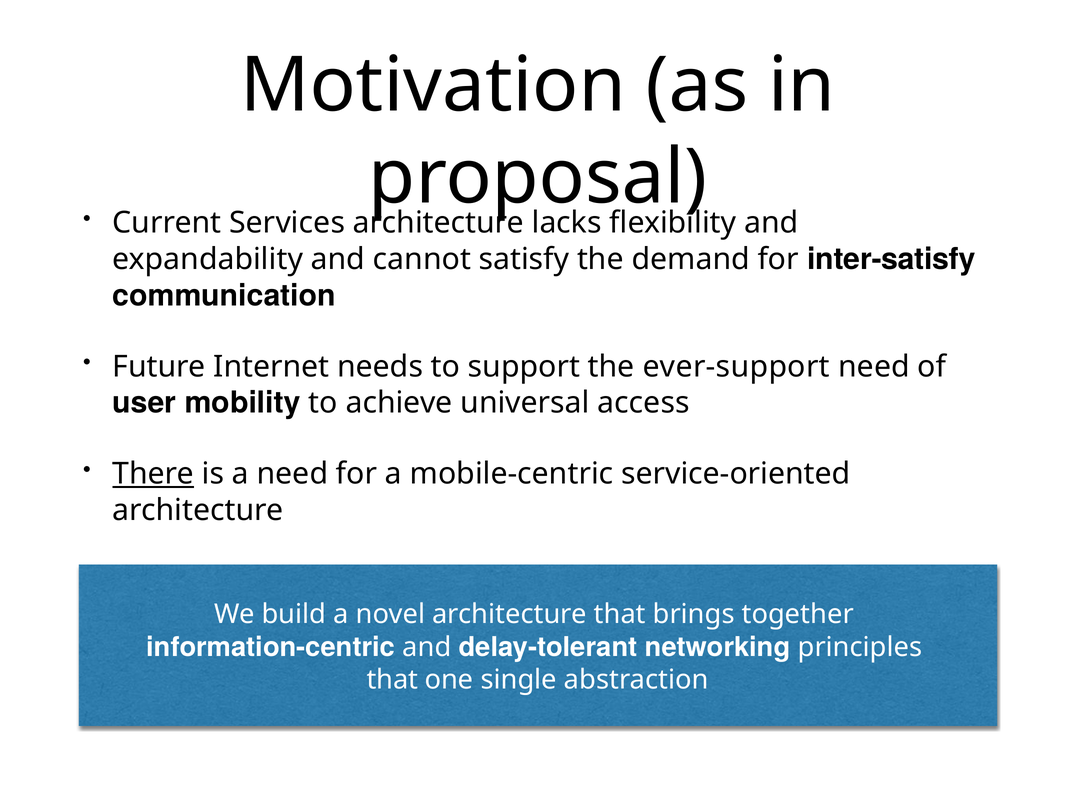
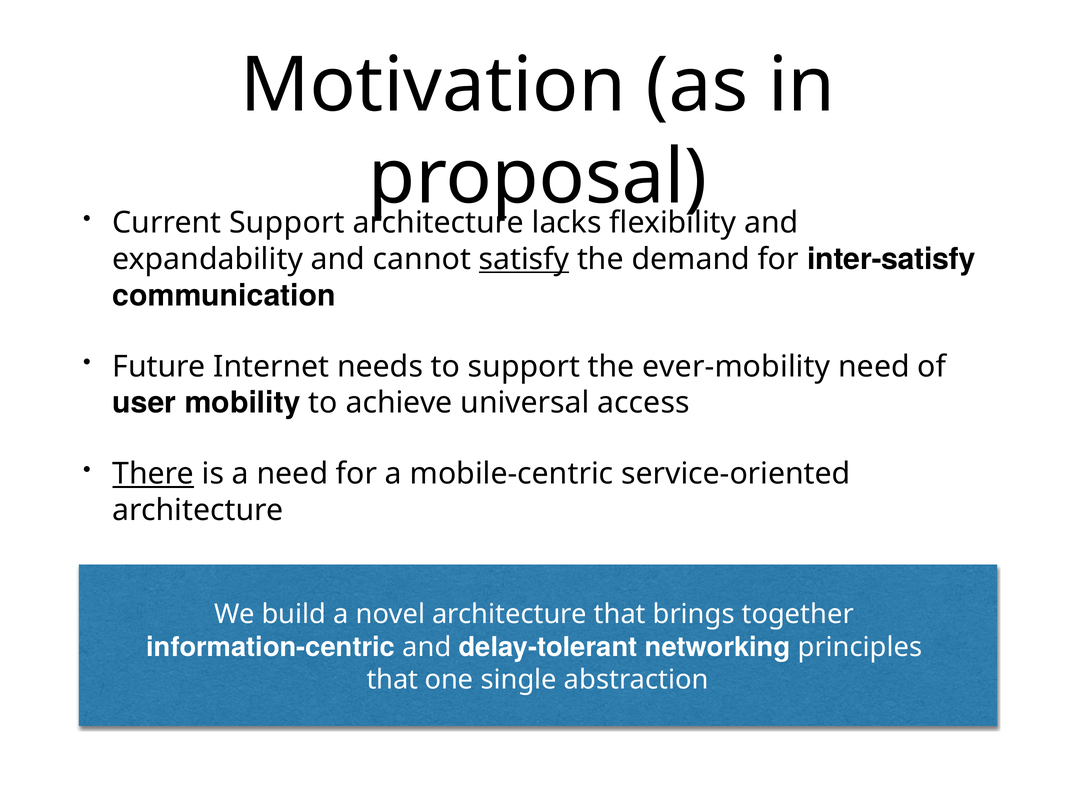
Current Services: Services -> Support (287, 223)
satisfy underline: none -> present (524, 259)
ever-support: ever-support -> ever-mobility (736, 367)
